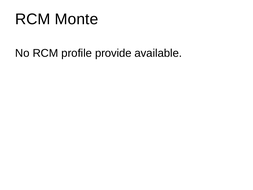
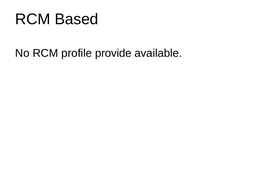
Monte: Monte -> Based (77, 19)
